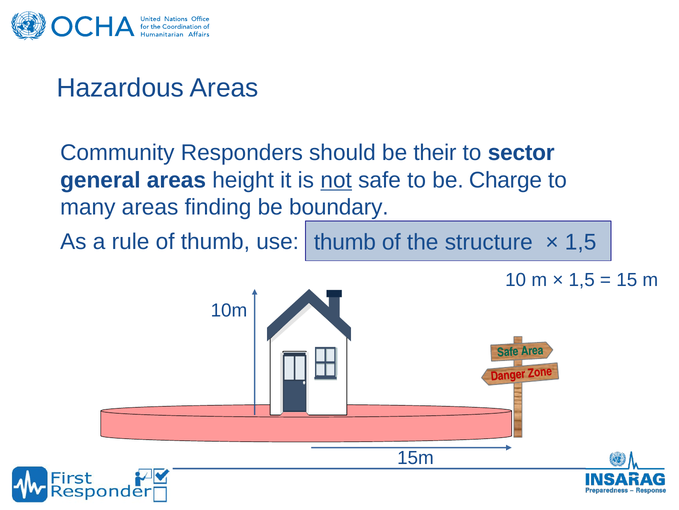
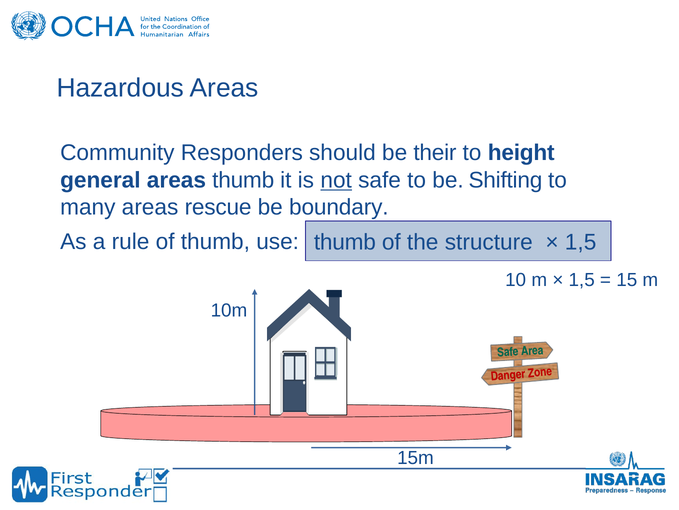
sector: sector -> height (521, 153)
general areas height: height -> thumb (243, 180)
Charge: Charge -> Shifting (505, 180)
finding: finding -> rescue (218, 207)
